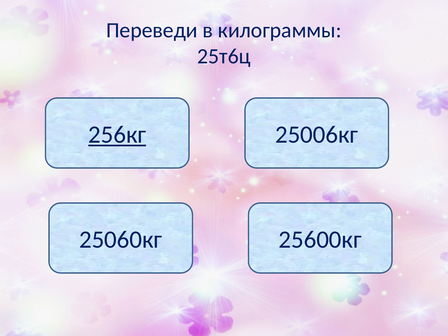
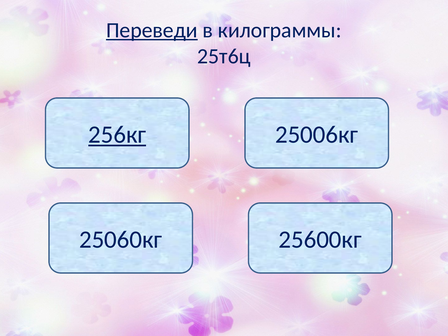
Переведи underline: none -> present (152, 30)
